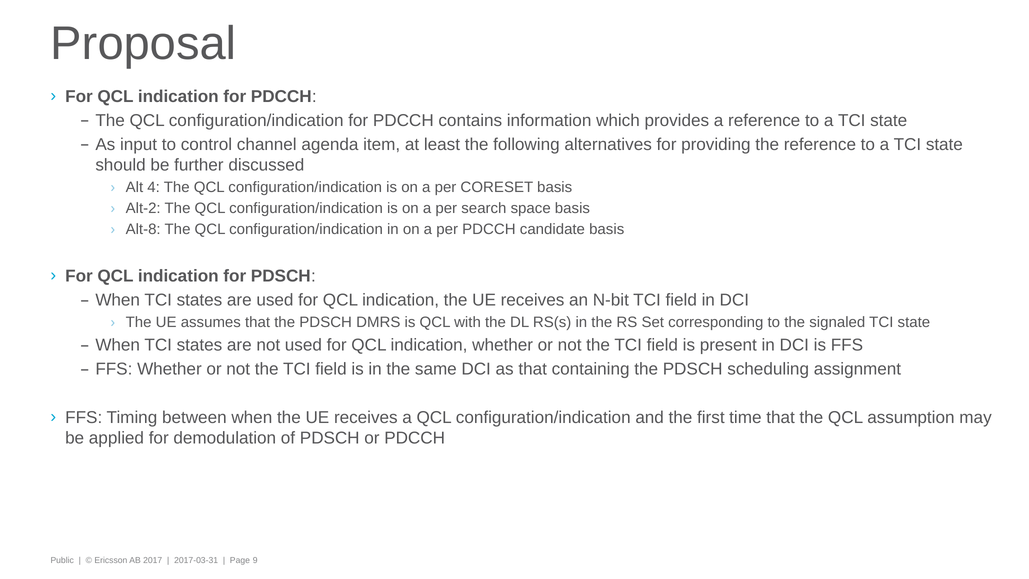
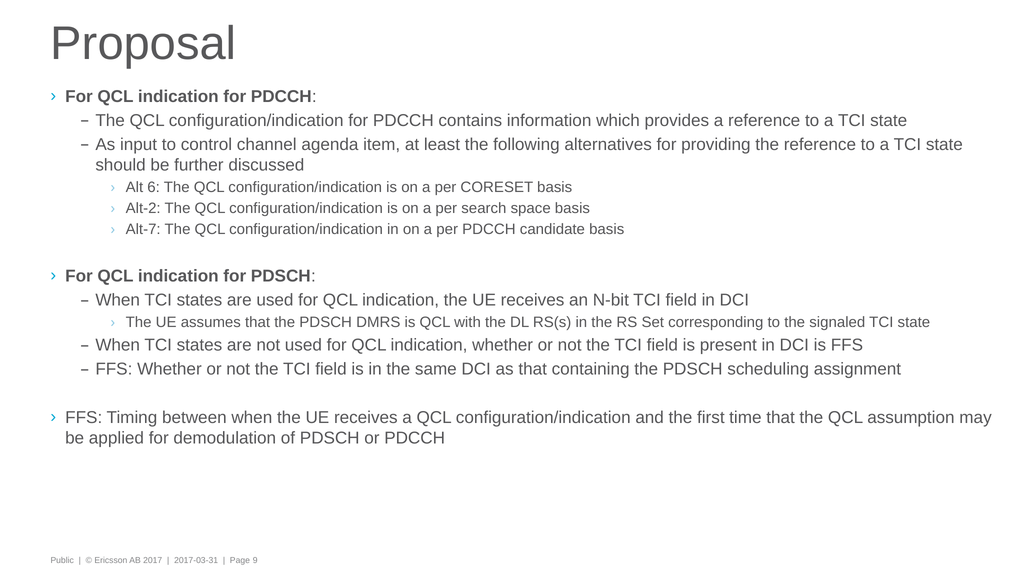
4: 4 -> 6 (154, 187)
Alt-8: Alt-8 -> Alt-7 (143, 229)
